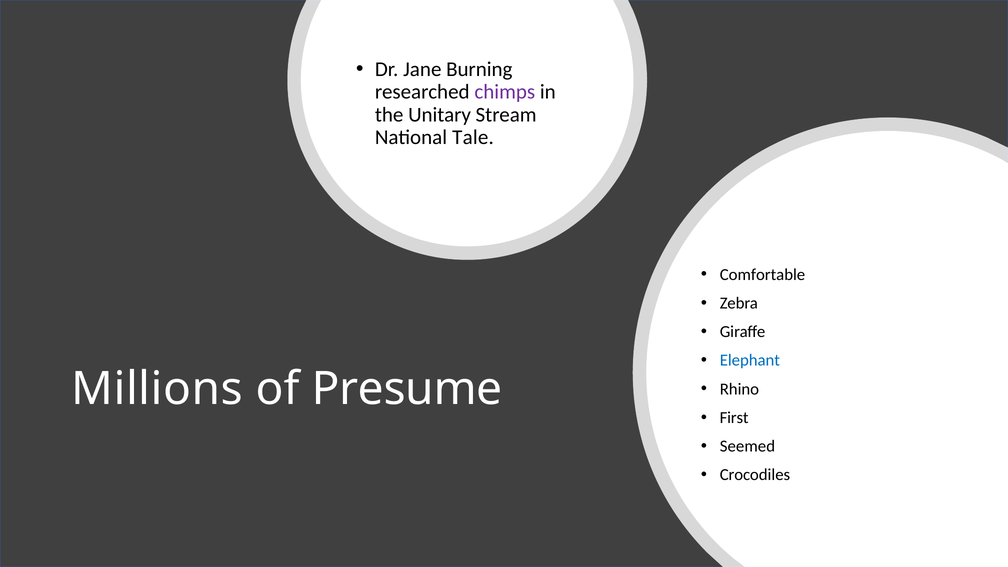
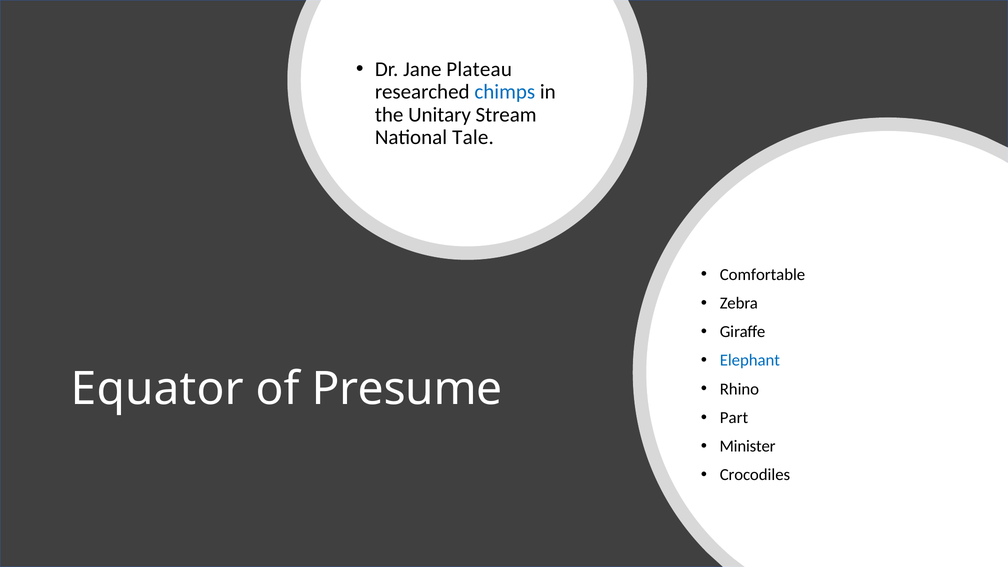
Burning: Burning -> Plateau (479, 69)
chimps colour: purple -> blue (505, 92)
Millions: Millions -> Equator (157, 389)
First: First -> Part (734, 418)
Seemed: Seemed -> Minister (748, 446)
